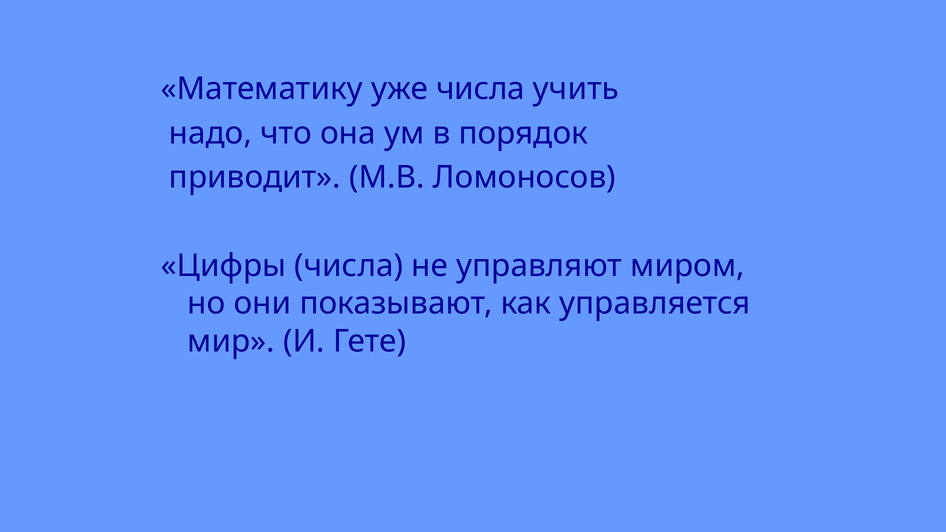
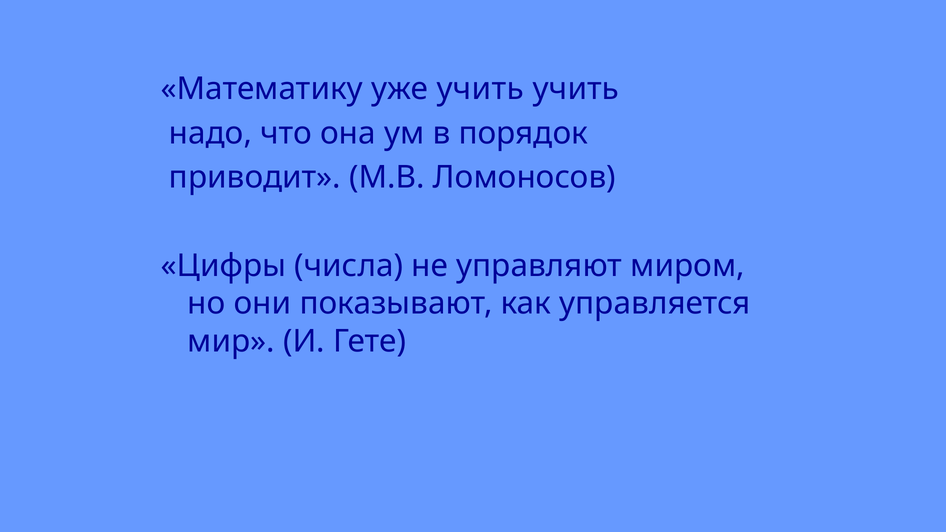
уже числа: числа -> учить (480, 89)
